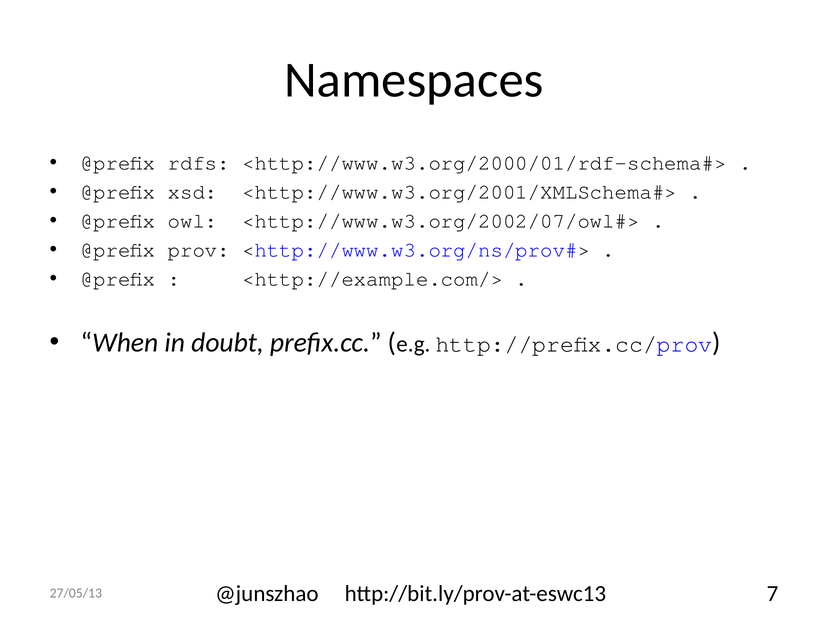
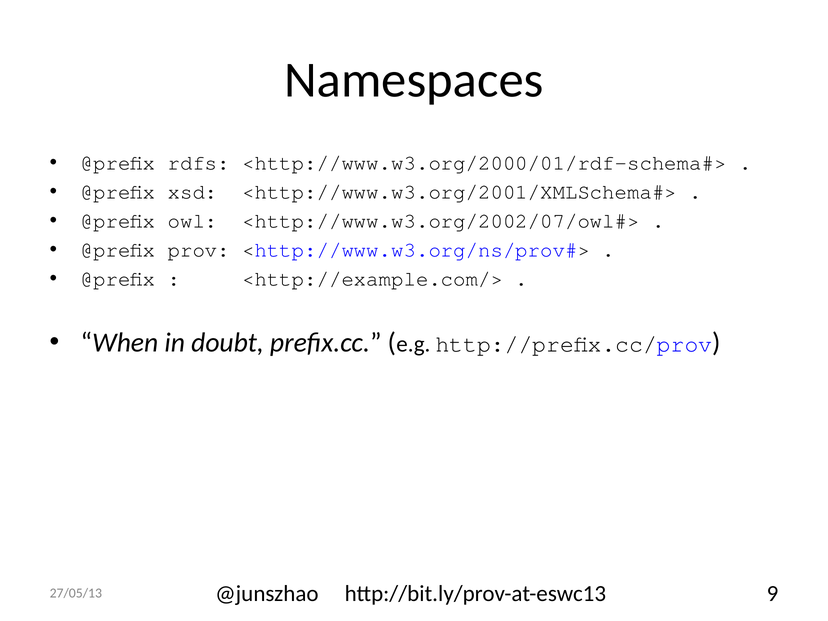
7: 7 -> 9 (773, 593)
